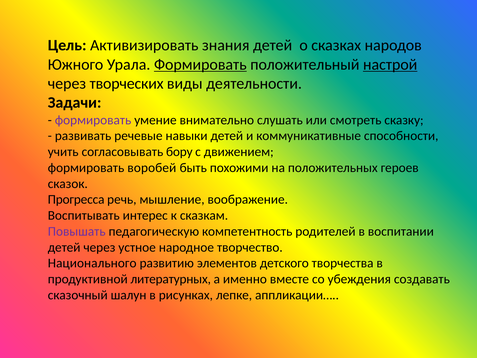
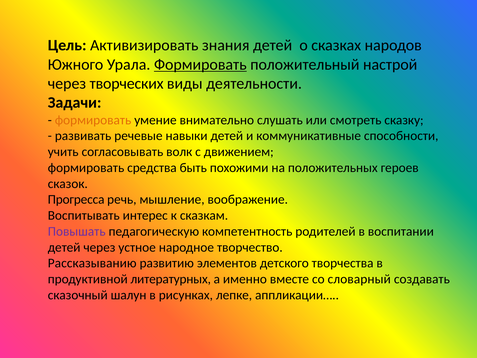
настрой underline: present -> none (390, 64)
формировать colour: purple -> orange (93, 120)
бору: бору -> волк (179, 152)
воробей: воробей -> средства (152, 168)
Национального: Национального -> Рассказыванию (92, 263)
убеждения: убеждения -> словарный (359, 279)
